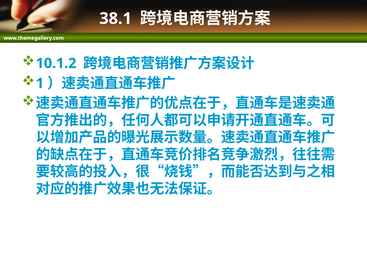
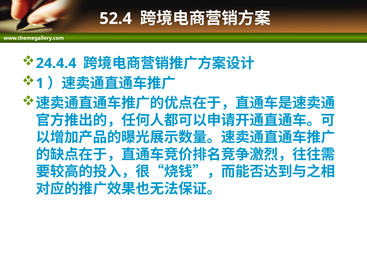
38.1: 38.1 -> 52.4 (116, 19)
10.1.2: 10.1.2 -> 24.4.4 (56, 63)
